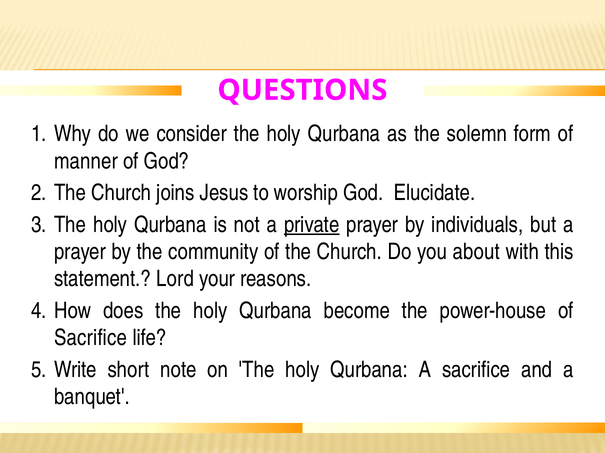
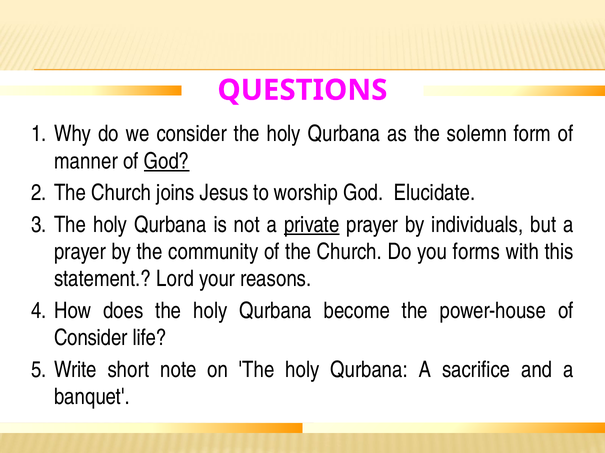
God underline: none -> present (167, 161)
about: about -> forms (476, 252)
Sacrifice: Sacrifice -> Consider (91, 339)
